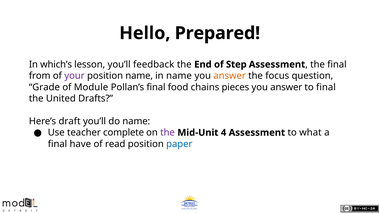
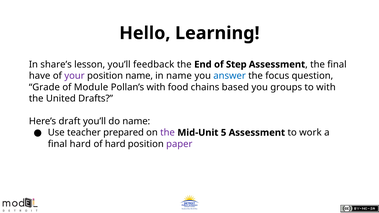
Prepared: Prepared -> Learning (217, 33)
which’s: which’s -> share’s (56, 65)
from: from -> have (40, 76)
answer colour: orange -> blue (230, 76)
Pollan’s final: final -> with (156, 87)
pieces: pieces -> based (235, 87)
answer: answer -> groups (286, 87)
to final: final -> with (326, 87)
complete: complete -> prepared (124, 133)
4: 4 -> 5 (224, 133)
what: what -> work (310, 133)
final have: have -> hard (80, 144)
of read: read -> hard (115, 144)
paper colour: blue -> purple (179, 144)
